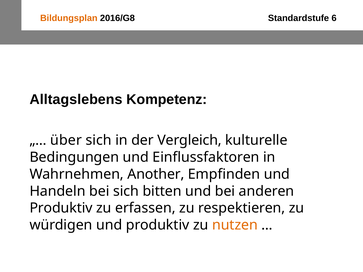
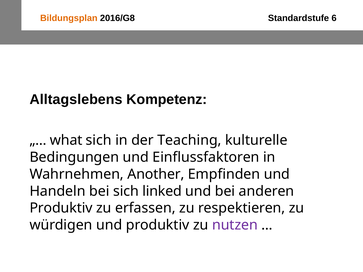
über: über -> what (66, 140)
Vergleich: Vergleich -> Teaching (189, 140)
bitten: bitten -> linked (162, 191)
nutzen colour: orange -> purple (235, 225)
